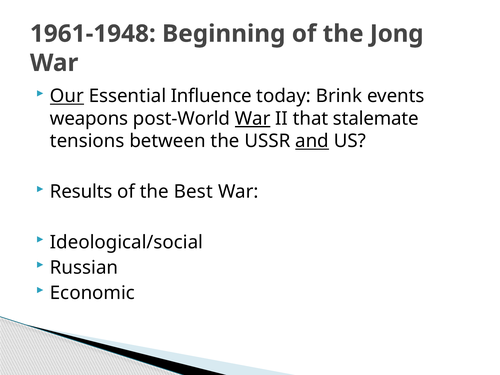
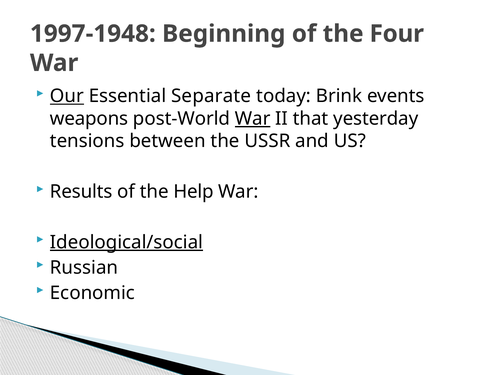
1961-1948: 1961-1948 -> 1997-1948 (93, 34)
Jong: Jong -> Four (397, 34)
Influence: Influence -> Separate (211, 96)
stalemate: stalemate -> yesterday (376, 119)
and underline: present -> none (312, 141)
Best: Best -> Help (194, 192)
Ideological/social underline: none -> present (127, 242)
